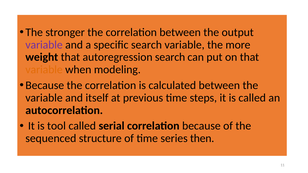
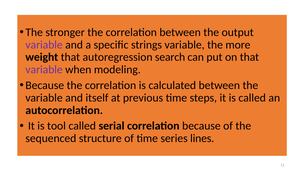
specific search: search -> strings (147, 45)
variable colour: orange -> purple (44, 70)
then: then -> lines (202, 139)
